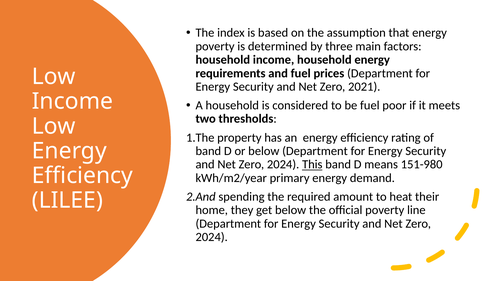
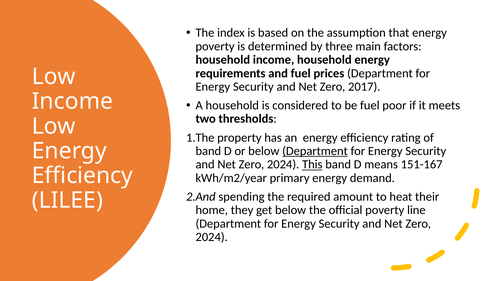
2021: 2021 -> 2017 (364, 87)
Department underline: none -> present (315, 151)
151-980: 151-980 -> 151-167 (422, 165)
